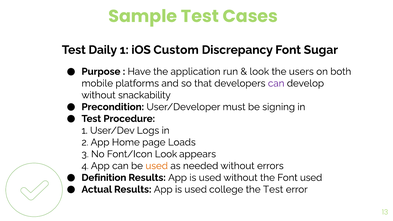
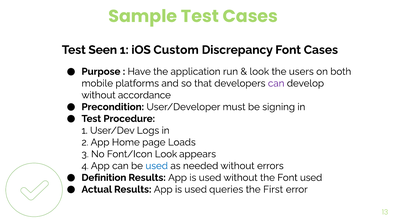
Daily: Daily -> Seen (103, 50)
Font Sugar: Sugar -> Cases (321, 50)
snackability: snackability -> accordance (144, 95)
used colour: orange -> blue (157, 166)
college: college -> queries (226, 189)
the Test: Test -> First (273, 189)
